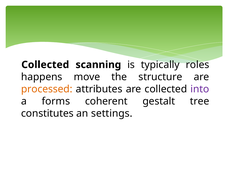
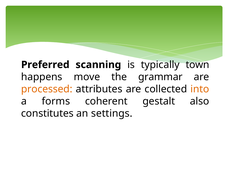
Collected: Collected -> Preferred (45, 65)
roles: roles -> town (198, 65)
structure: structure -> grammar (160, 77)
into colour: purple -> orange (200, 89)
tree: tree -> also (200, 101)
